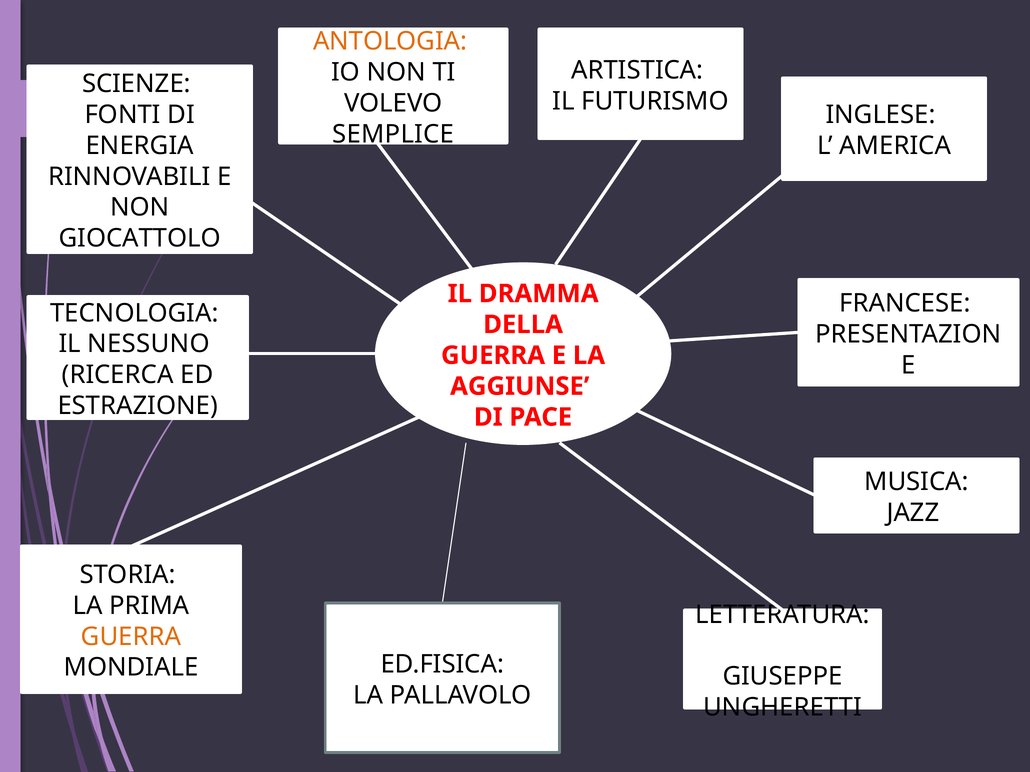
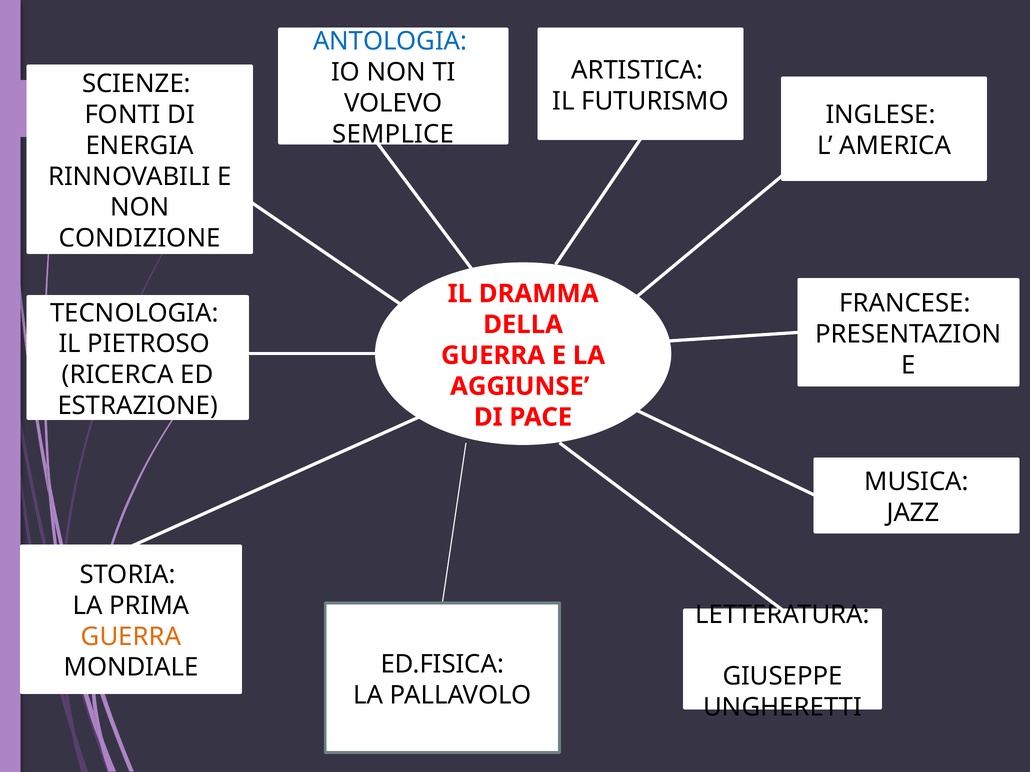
ANTOLOGIA colour: orange -> blue (390, 42)
GIOCATTOLO: GIOCATTOLO -> CONDIZIONE (140, 238)
NESSUNO: NESSUNO -> PIETROSO (149, 344)
